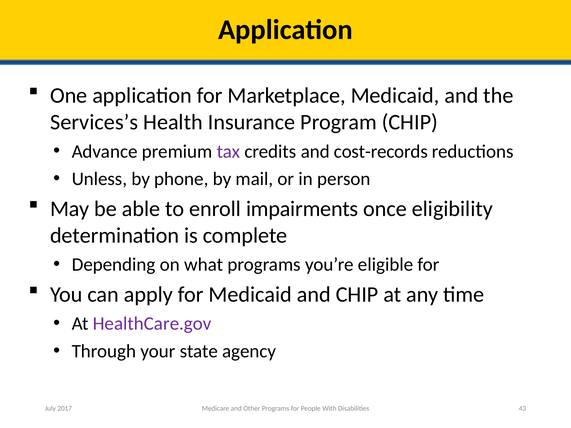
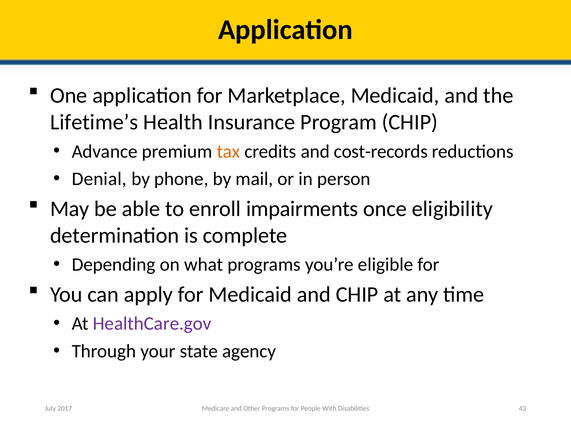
Services’s: Services’s -> Lifetime’s (94, 122)
tax colour: purple -> orange (228, 151)
Unless: Unless -> Denial (99, 179)
